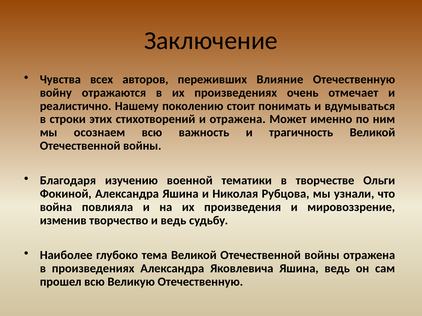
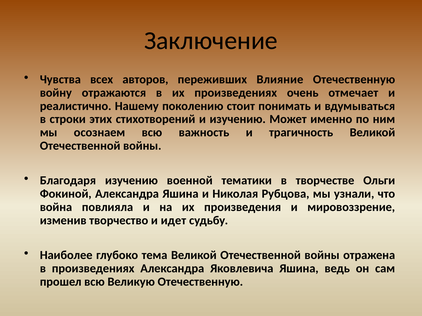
и отражена: отражена -> изучению (238, 119)
и ведь: ведь -> идет (173, 221)
